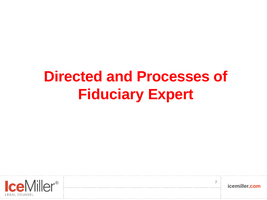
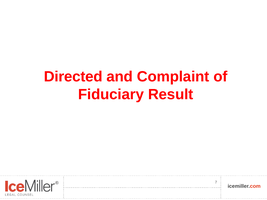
Processes: Processes -> Complaint (173, 77)
Expert: Expert -> Result (171, 94)
